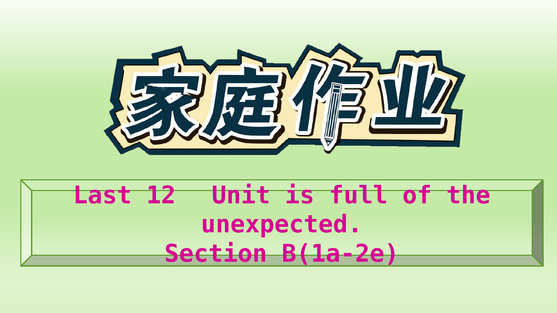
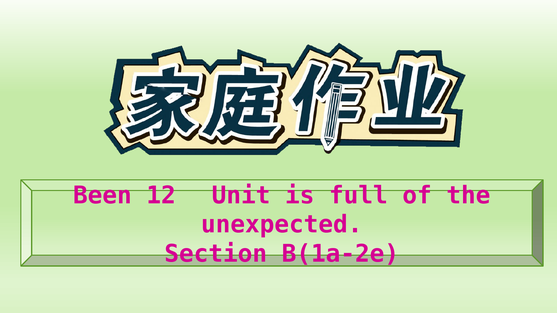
Last: Last -> Been (103, 196)
